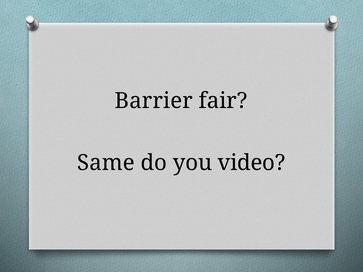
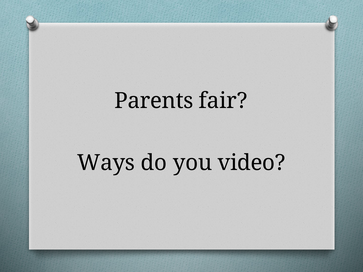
Barrier: Barrier -> Parents (154, 101)
Same: Same -> Ways (106, 163)
